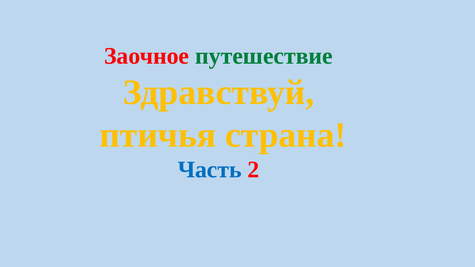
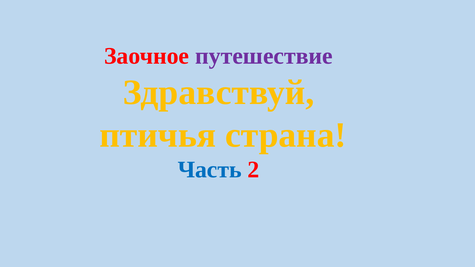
путешествие colour: green -> purple (264, 56)
